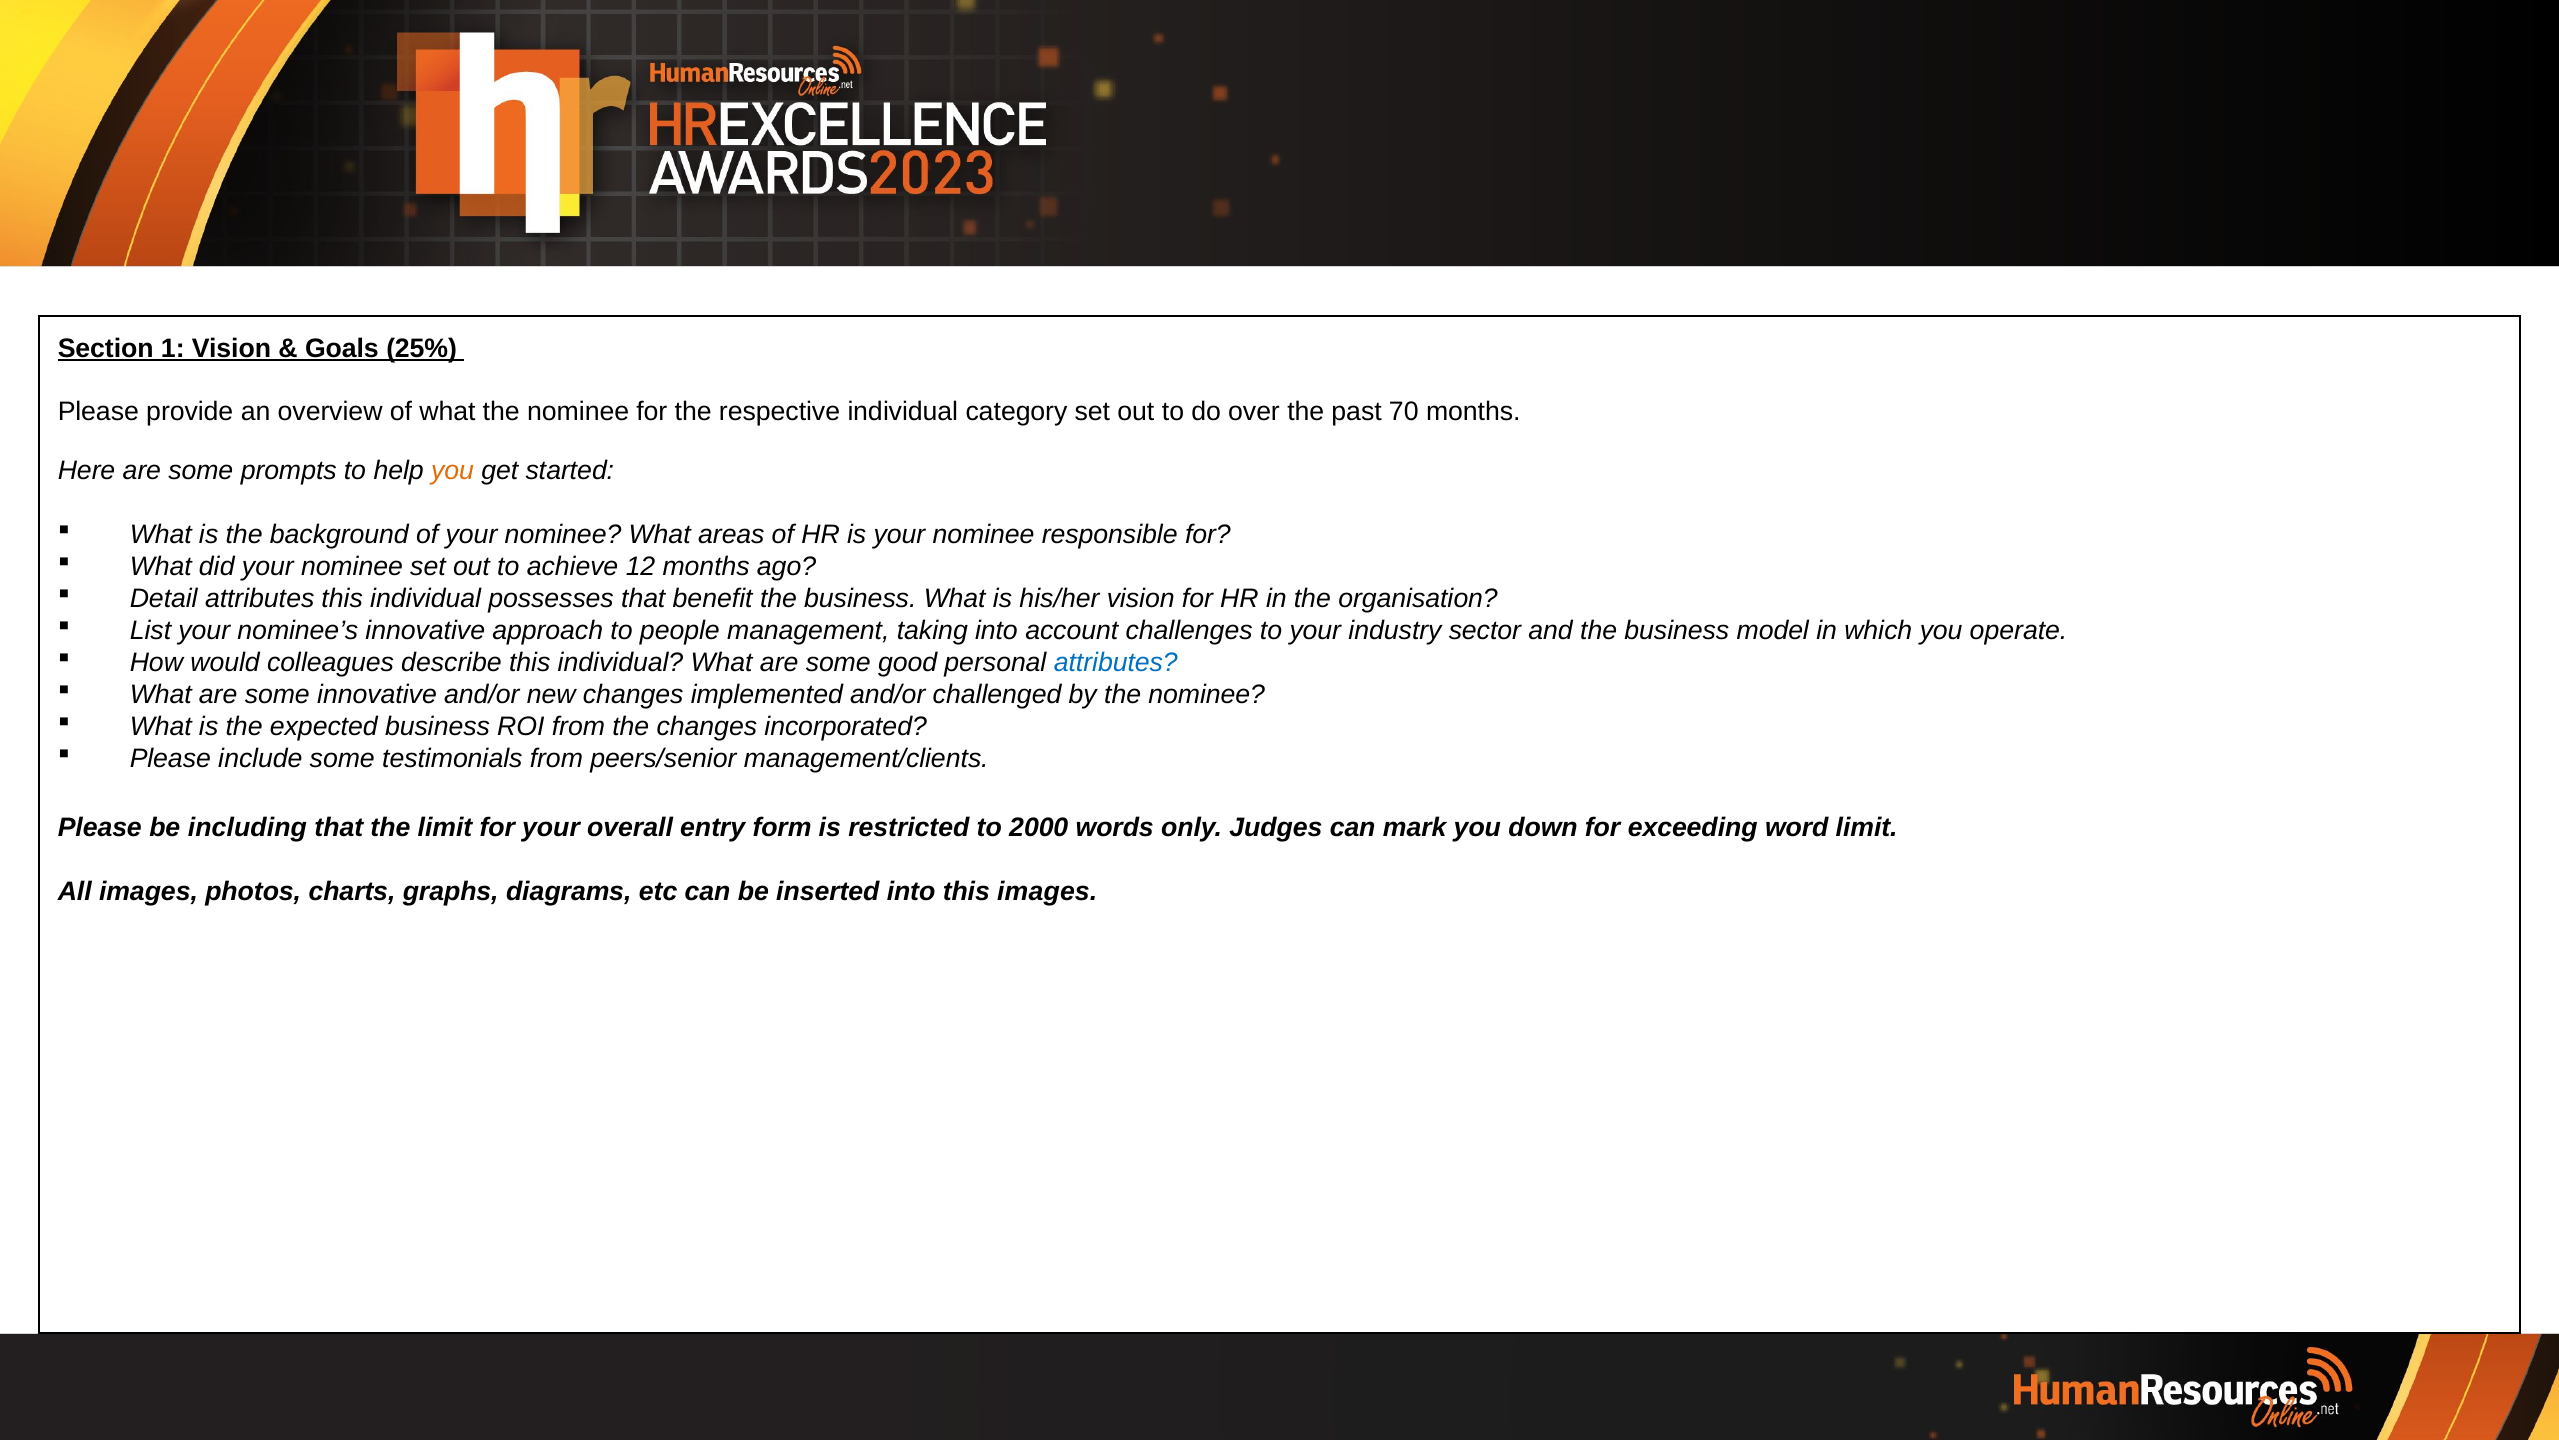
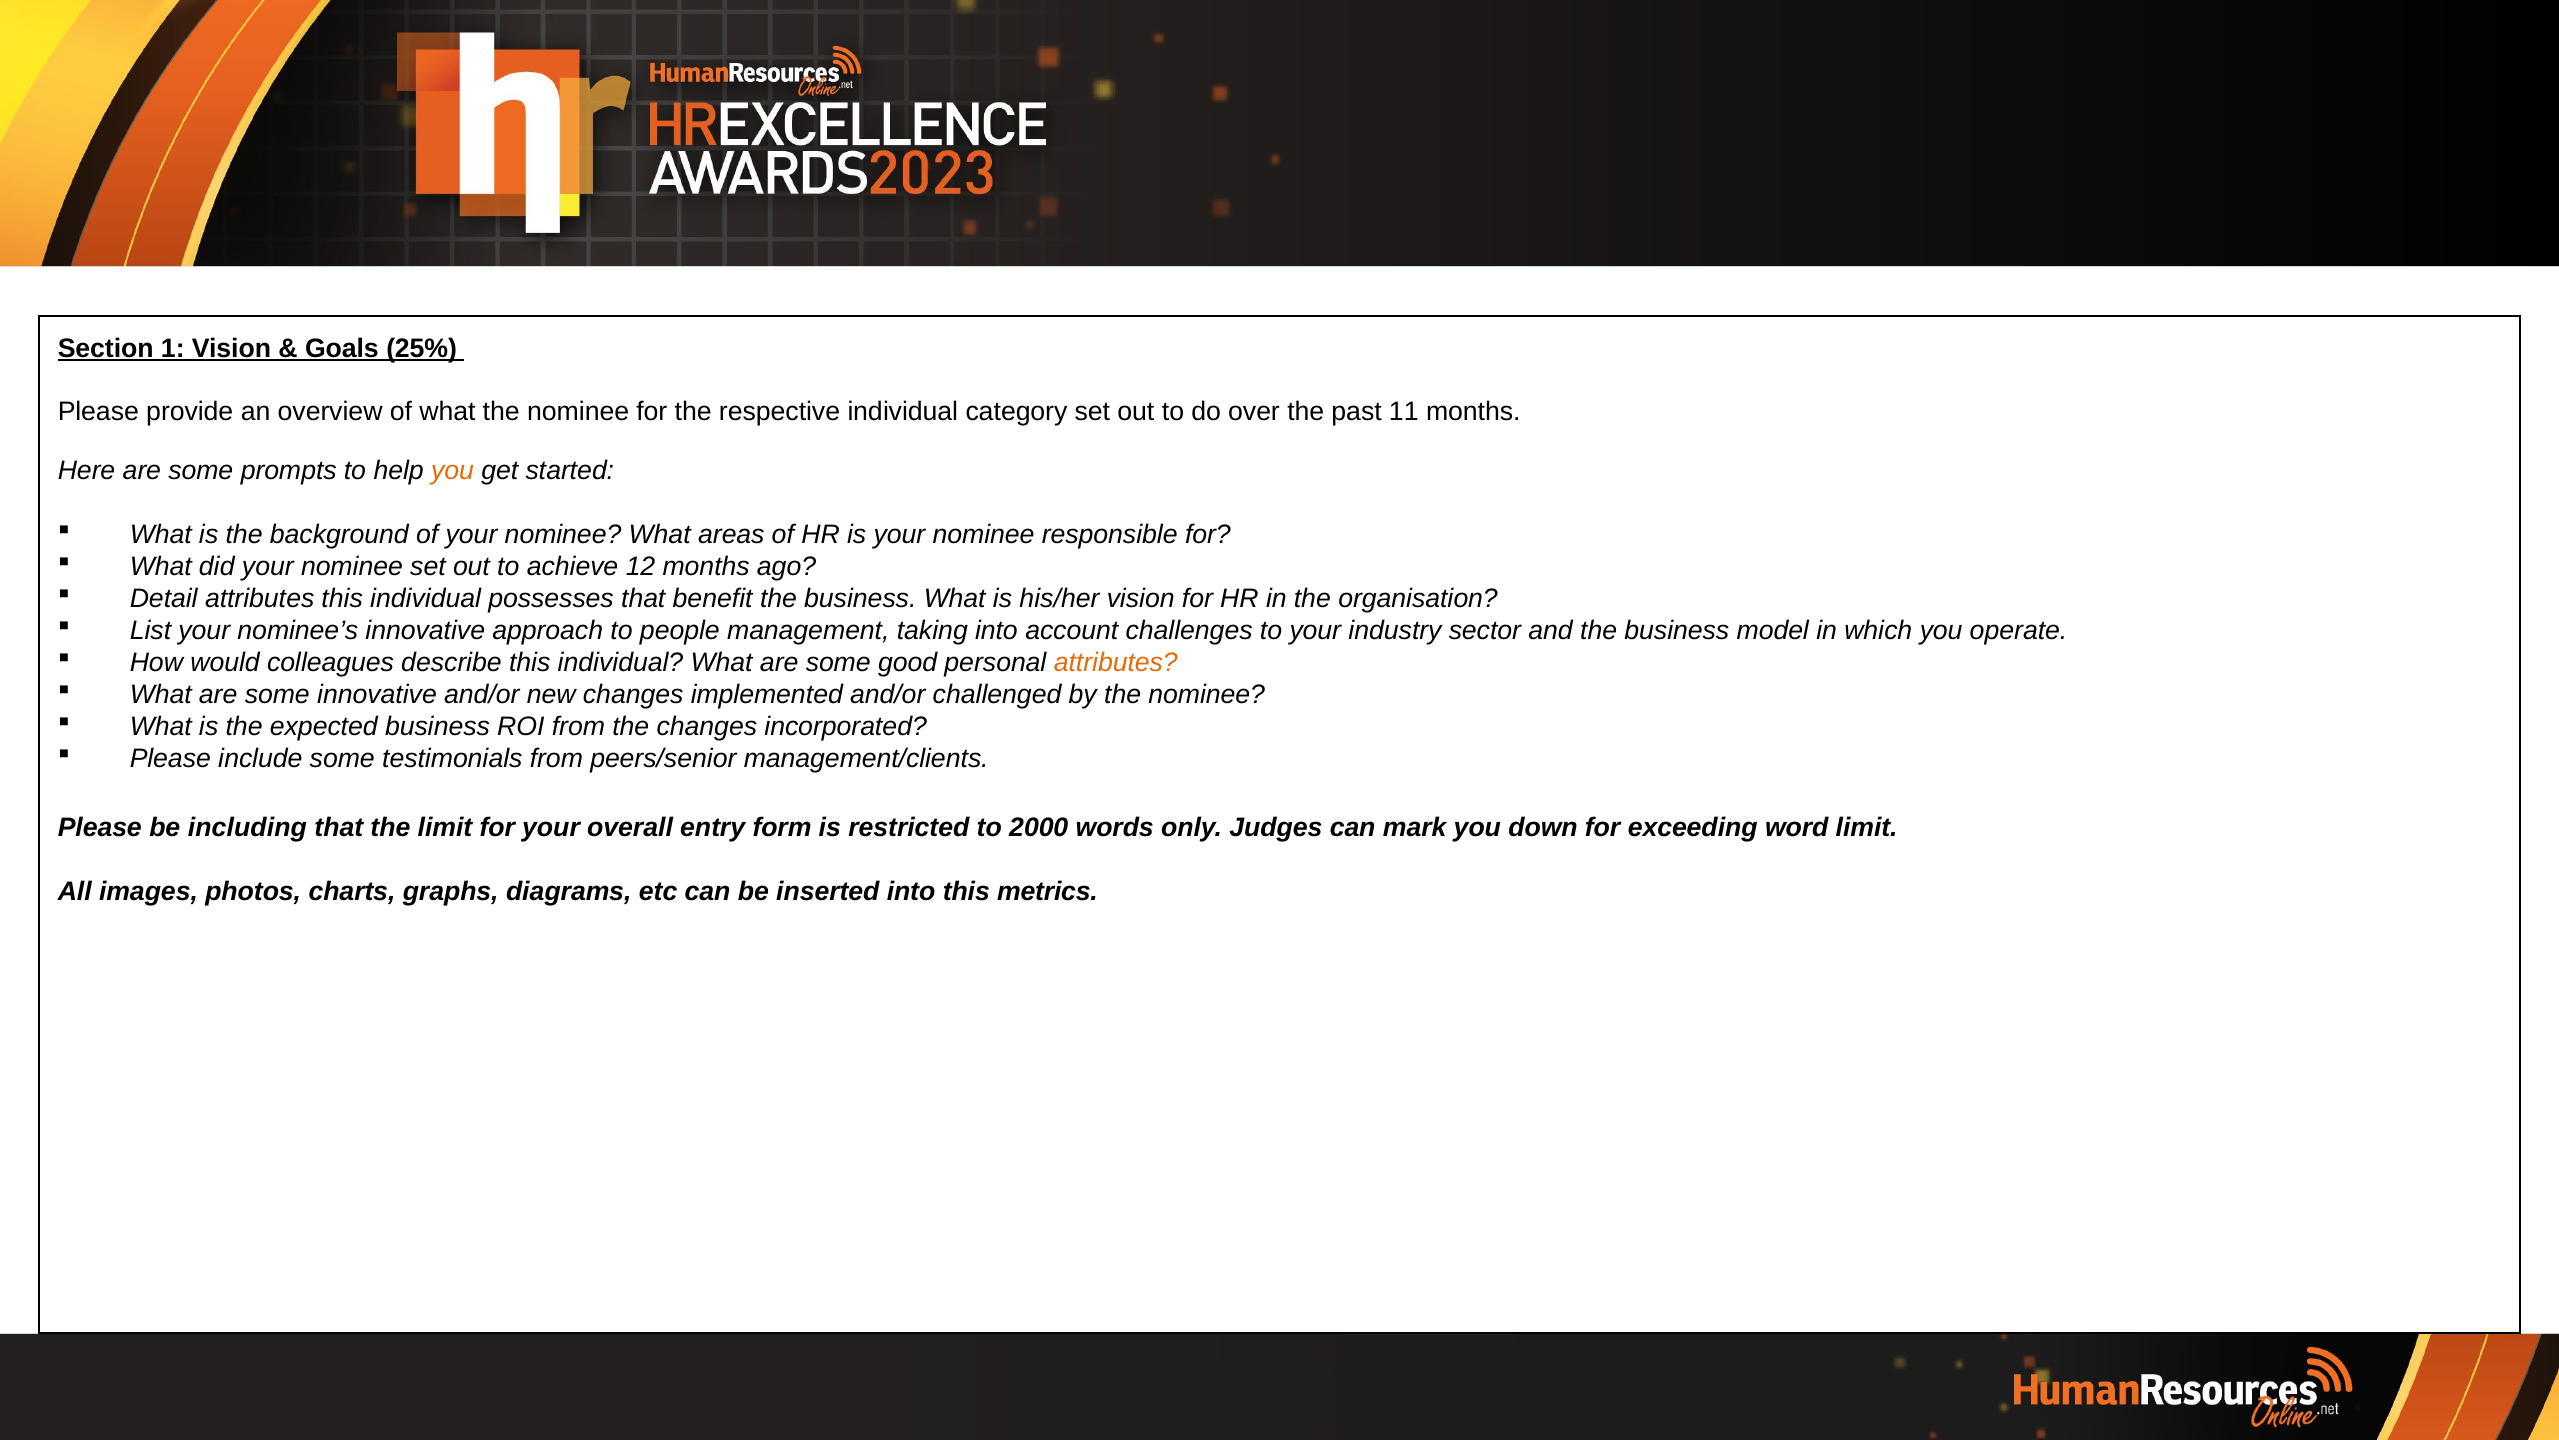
70: 70 -> 11 (1404, 412)
attributes colour: blue -> orange (1116, 663)
this images: images -> metrics (1047, 891)
